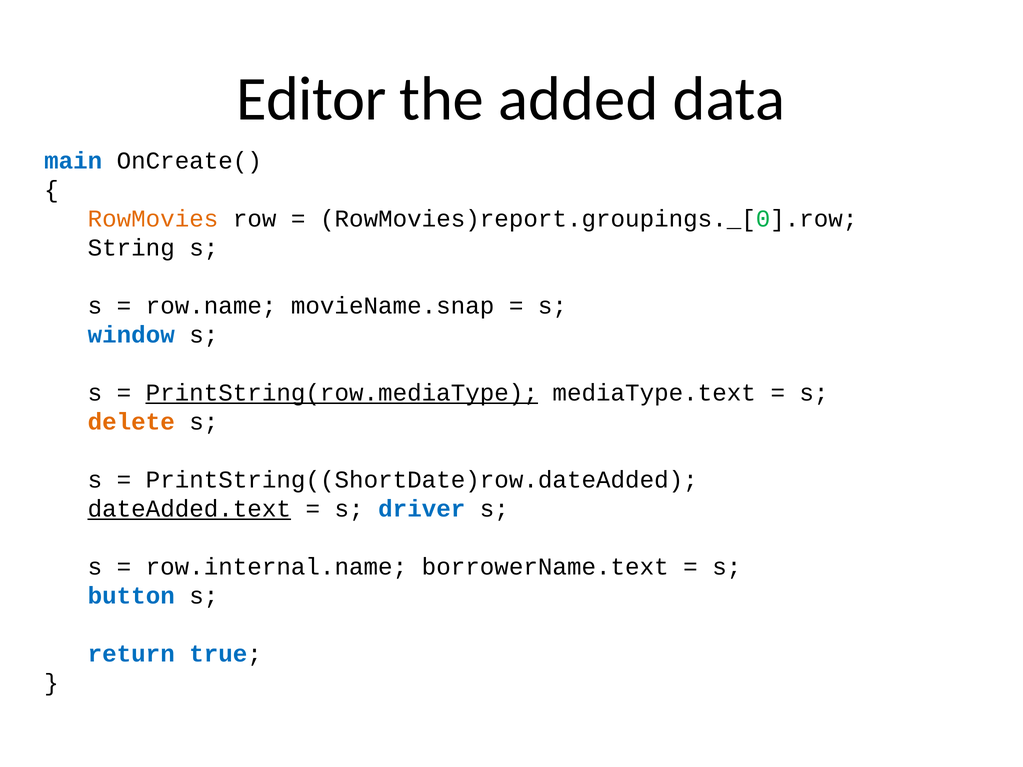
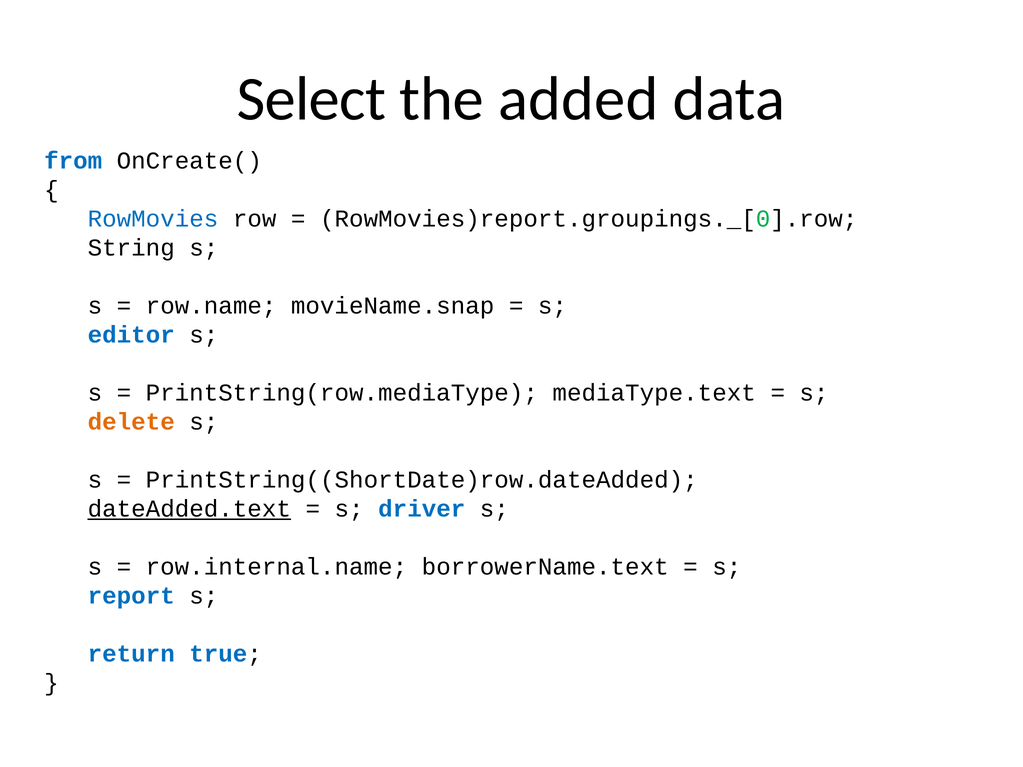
Editor: Editor -> Select (311, 99)
main: main -> from (73, 161)
RowMovies colour: orange -> blue (153, 219)
window: window -> editor (131, 335)
PrintString(row.mediaType underline: present -> none (342, 393)
button: button -> report (131, 596)
